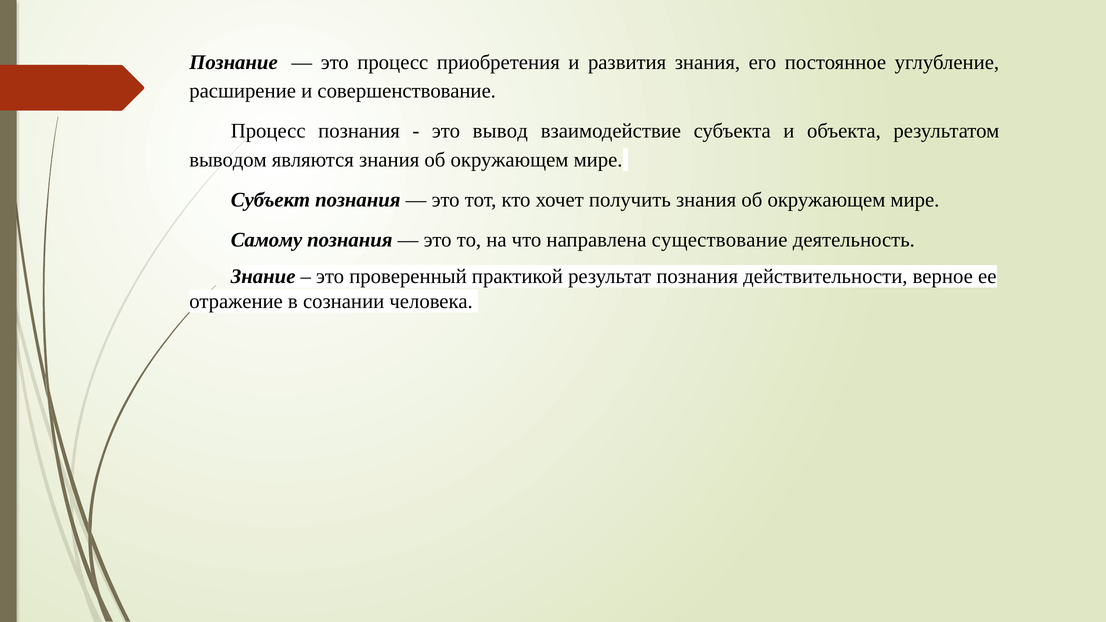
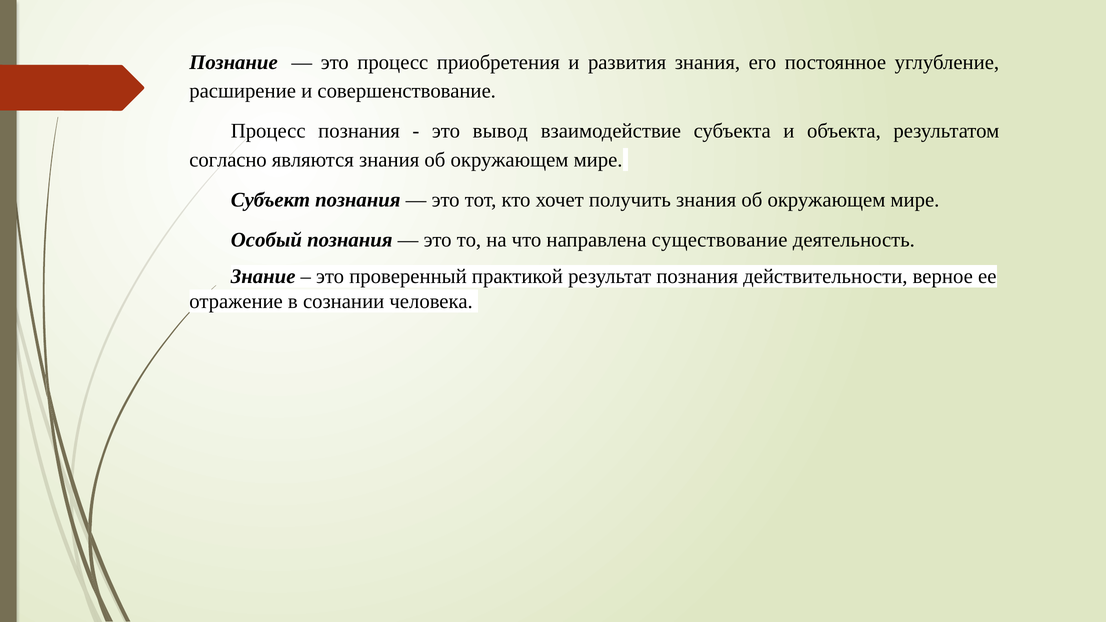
выводом: выводом -> согласно (228, 160)
Самому: Самому -> Особый (266, 240)
